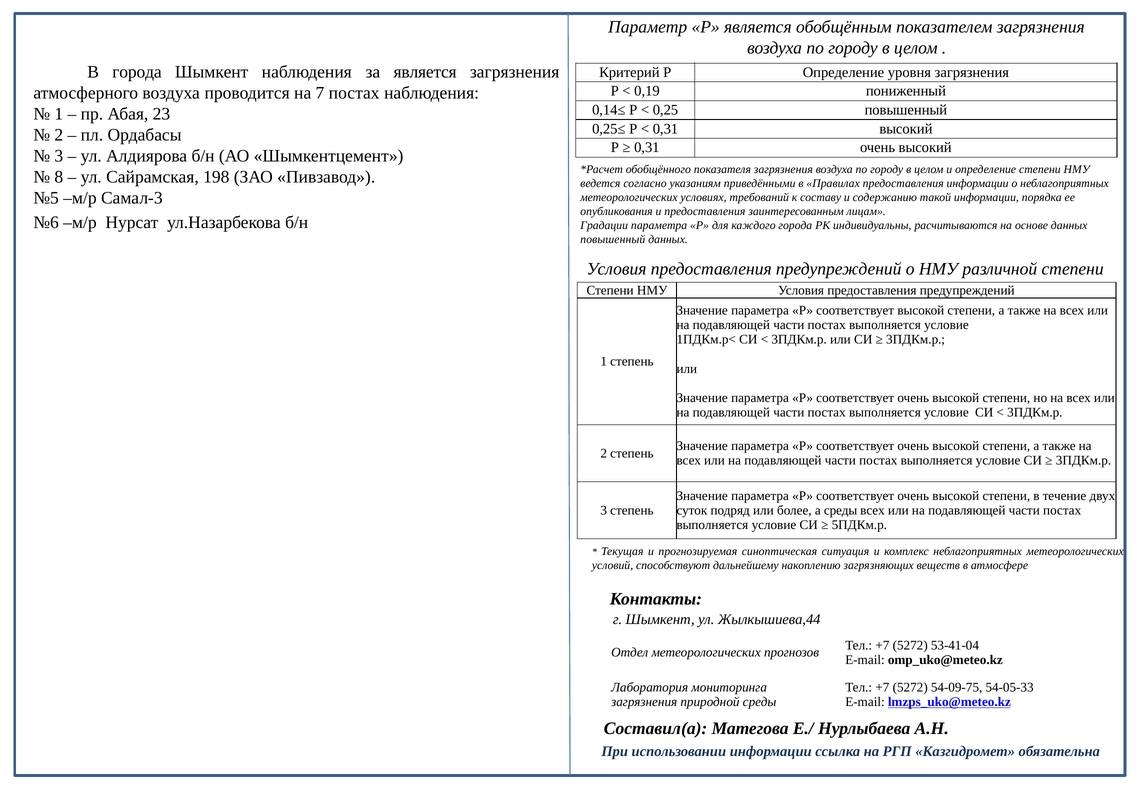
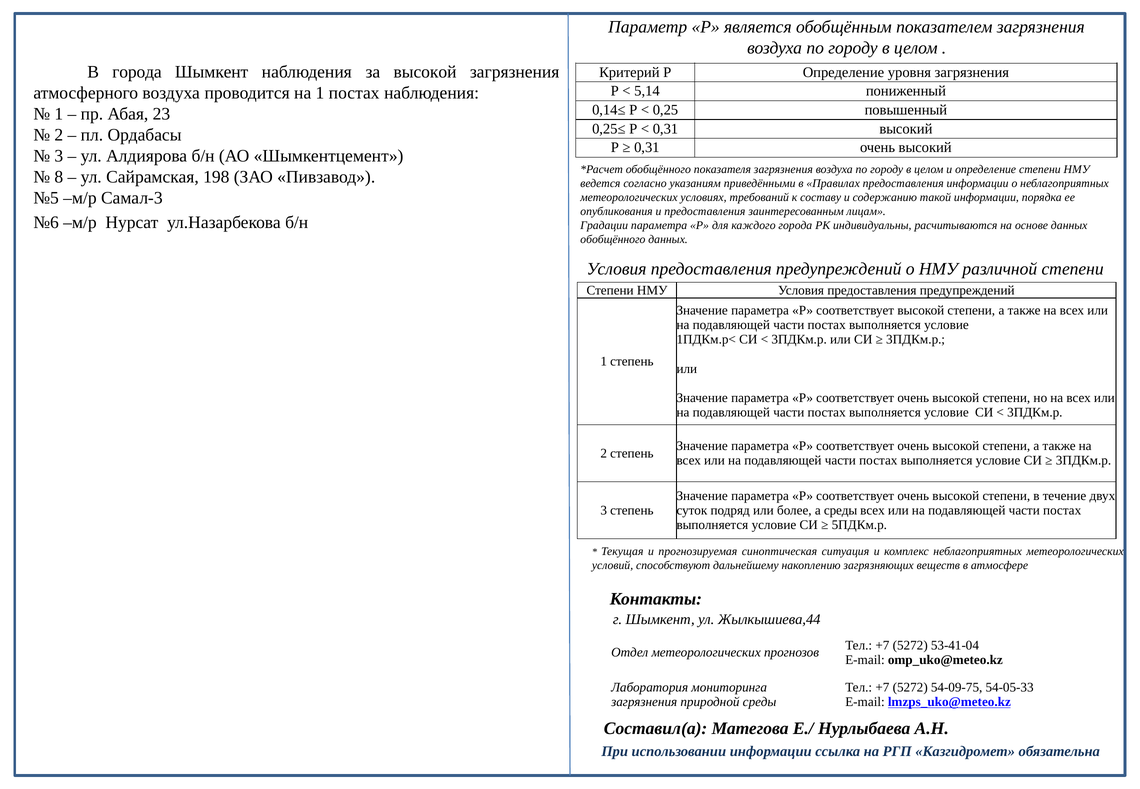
за является: является -> высокой (425, 72)
0,19: 0,19 -> 5,14 (647, 91)
на 7: 7 -> 1 (320, 93)
повышенный: повышенный -> обобщённого (613, 239)
